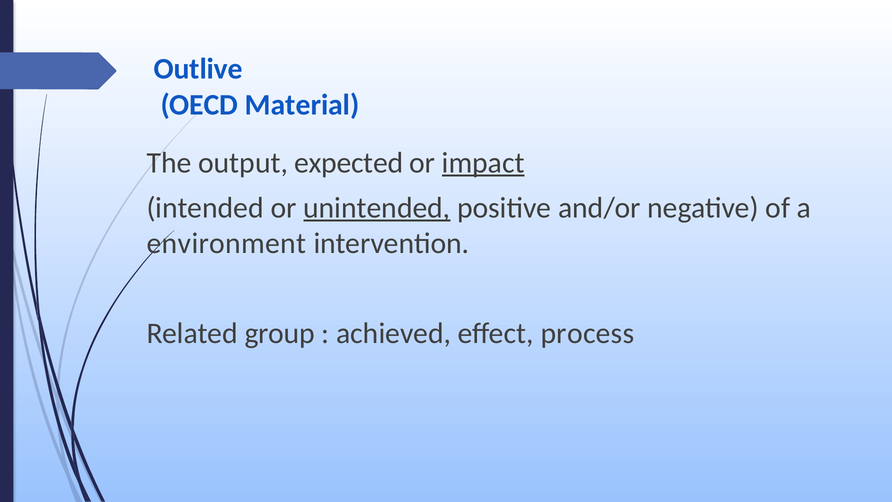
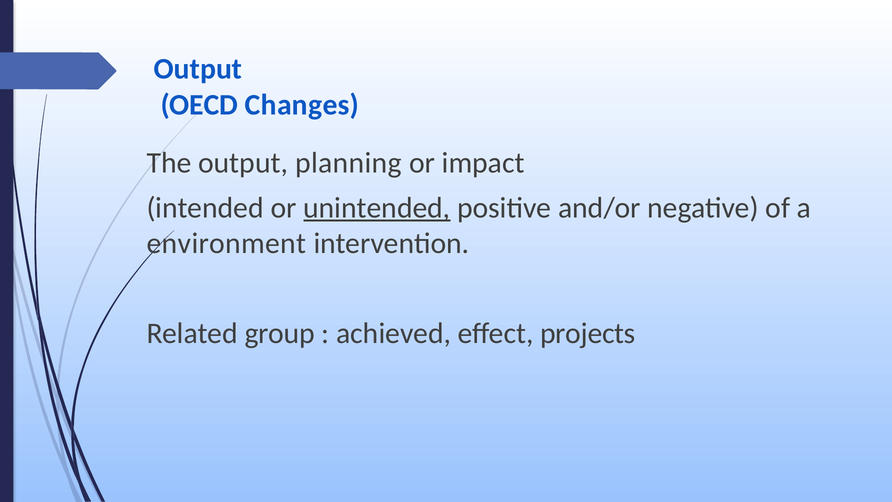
Outlive: Outlive -> Output (198, 69)
Material: Material -> Changes (302, 105)
expected: expected -> planning (348, 163)
impact underline: present -> none (483, 163)
process: process -> projects (588, 333)
